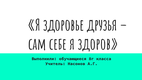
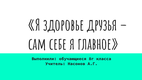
здоров: здоров -> главное (98, 44)
